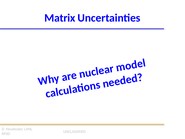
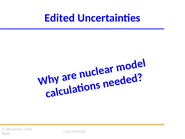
Matrix: Matrix -> Edited (60, 18)
